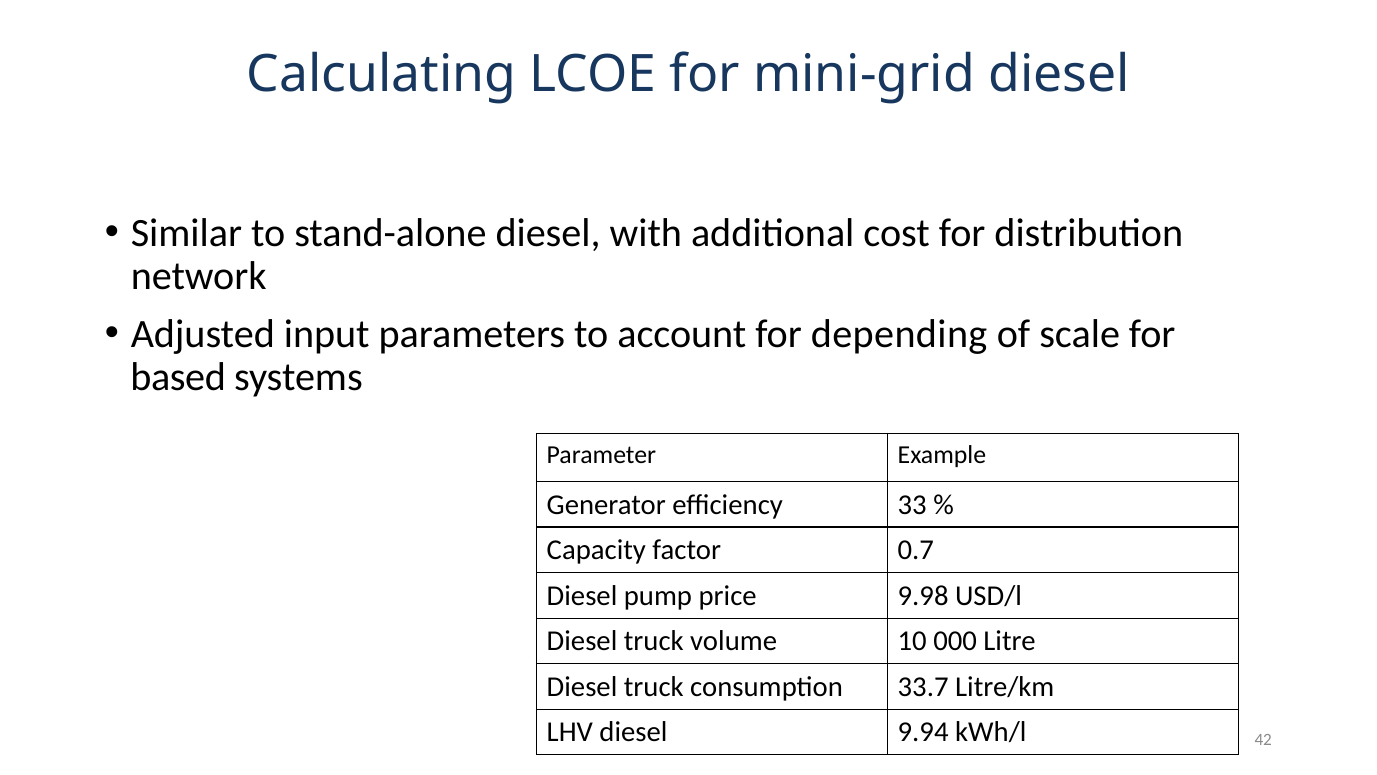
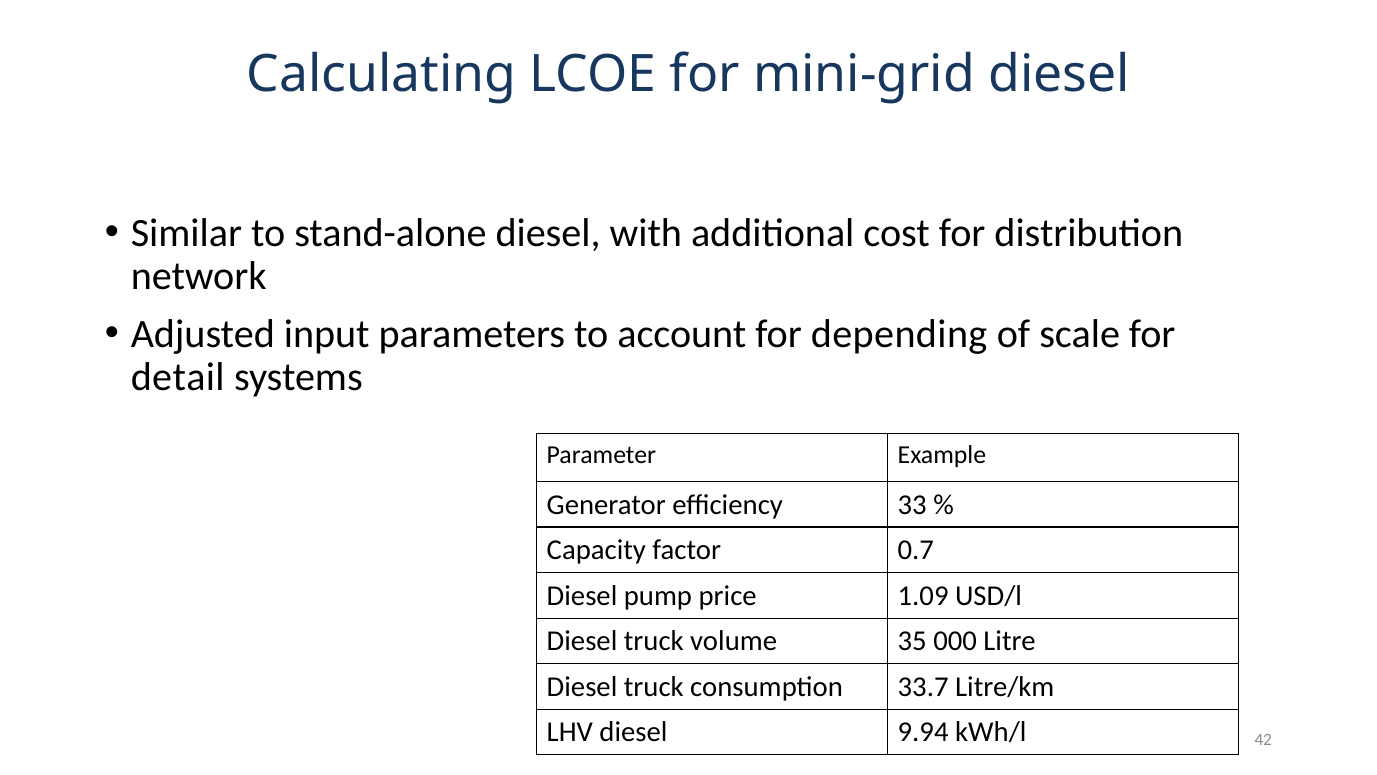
based: based -> detail (178, 377)
9.98: 9.98 -> 1.09 (923, 595)
10: 10 -> 35 (912, 641)
